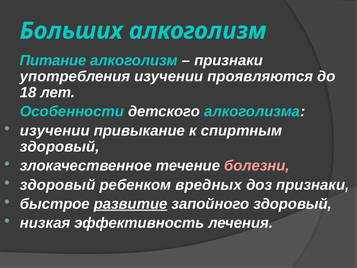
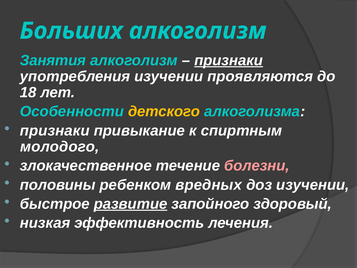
Питание: Питание -> Занятия (53, 60)
признаки underline: none -> present (229, 60)
детского colour: white -> yellow (164, 111)
изучении: изучении -> признаки (55, 131)
здоровый: здоровый -> молодого (60, 147)
здоровый: здоровый -> половины (58, 185)
доз признаки: признаки -> изучении (313, 185)
